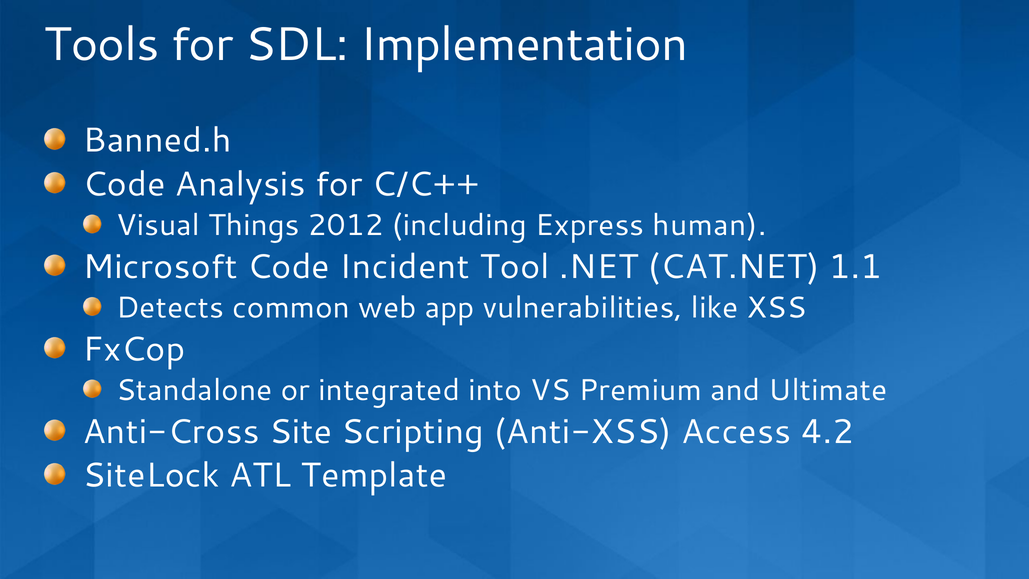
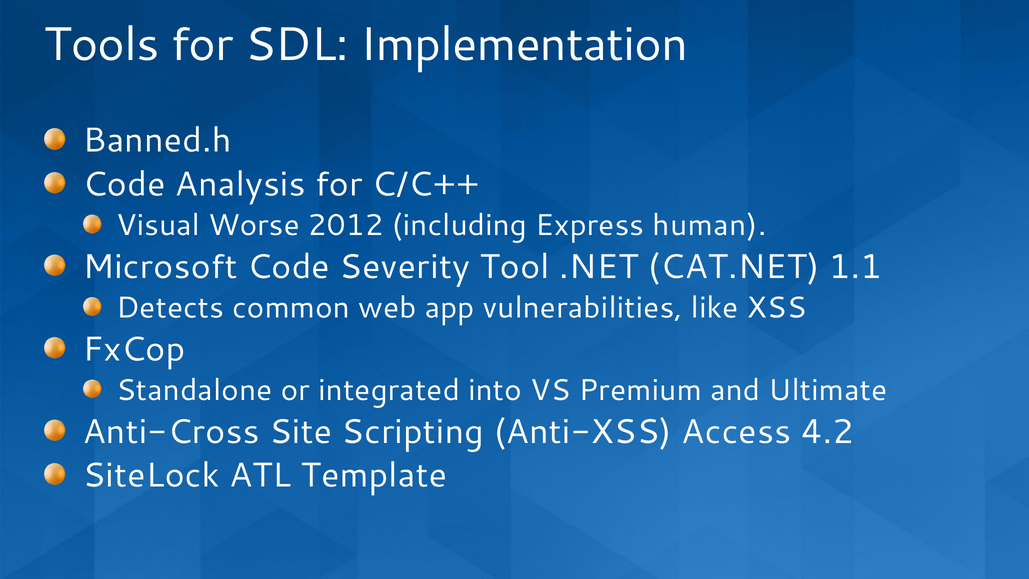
Things: Things -> Worse (254, 225)
Incident: Incident -> Severity (405, 267)
